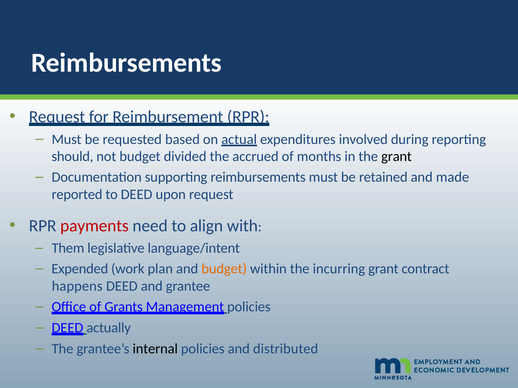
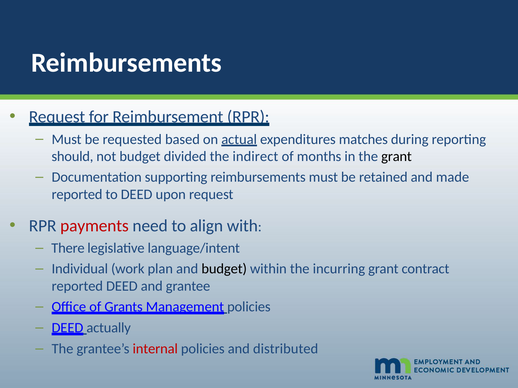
involved: involved -> matches (363, 139)
accrued: accrued -> indirect (255, 157)
Them: Them -> There (68, 248)
Expended: Expended -> Individual (80, 269)
budget colour: orange -> black (224, 269)
happens: happens -> reported (77, 286)
internal colour: black -> red (155, 349)
